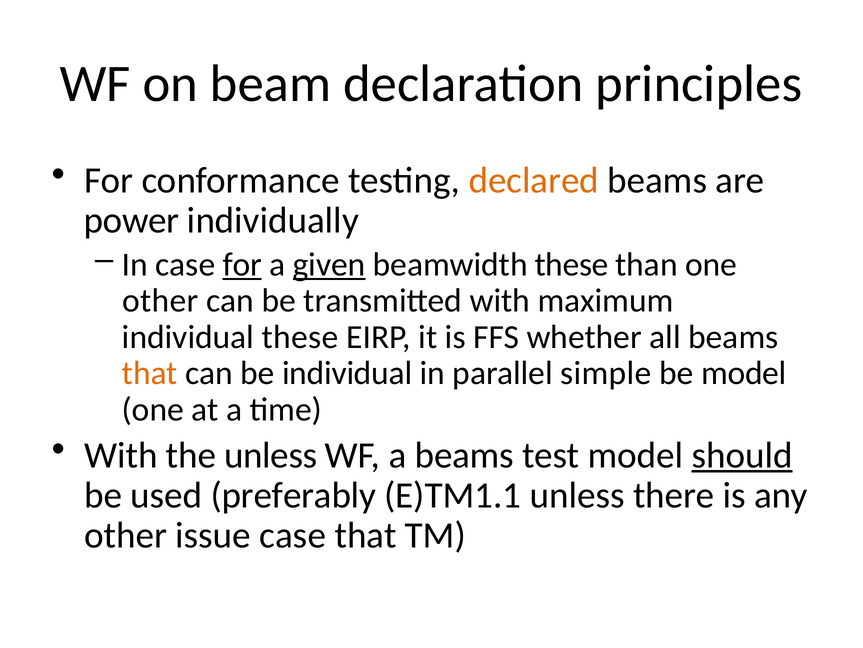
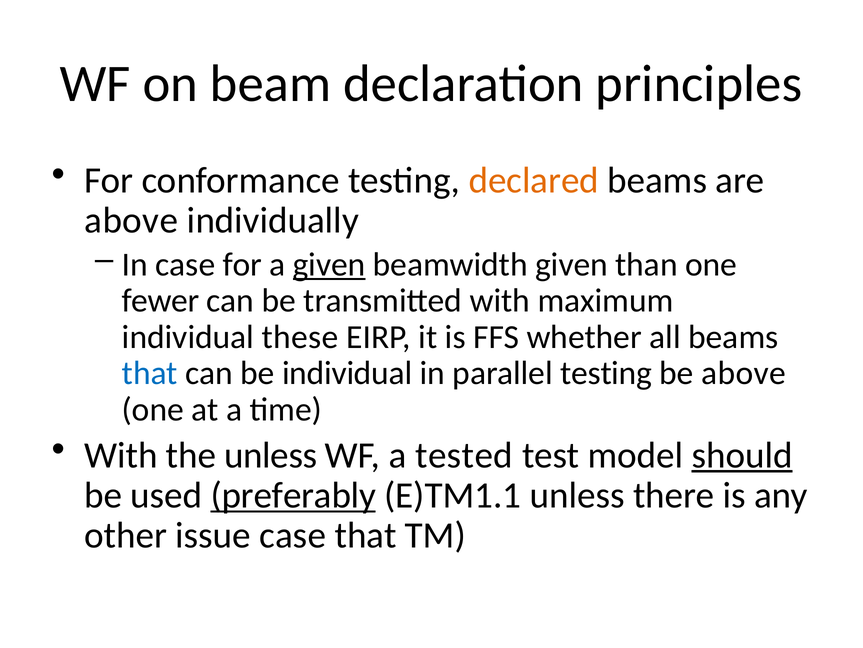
power: power -> above (131, 220)
for underline: present -> none (242, 264)
beamwidth these: these -> given (571, 264)
other: other -> fewer (161, 300)
that colour: orange -> blue (150, 373)
parallel simple: simple -> testing (606, 373)
be model: model -> above (744, 373)
a beams: beams -> tested (464, 455)
preferably underline: none -> present (293, 495)
